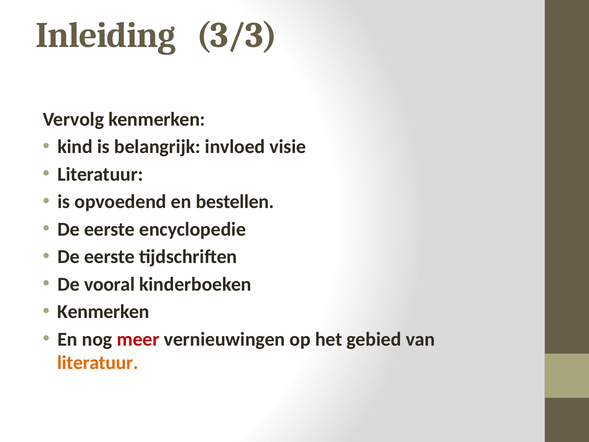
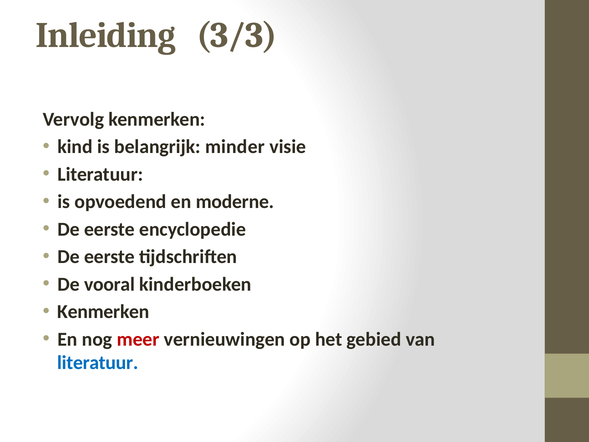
invloed: invloed -> minder (235, 147)
bestellen: bestellen -> moderne (235, 202)
literatuur colour: orange -> blue (98, 363)
